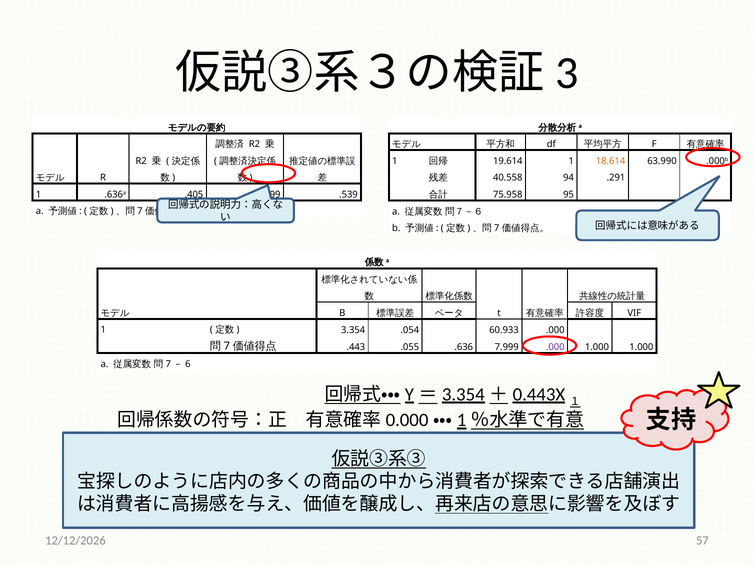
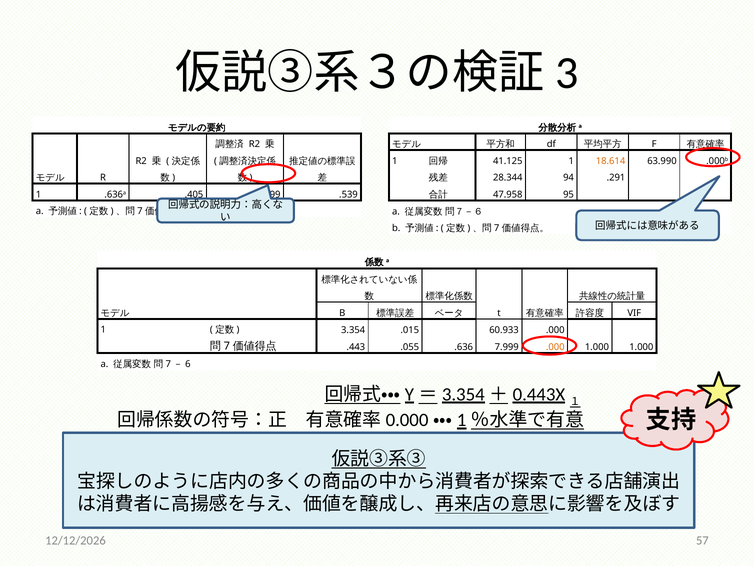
19.614: 19.614 -> 41.125 (508, 161)
40.558: 40.558 -> 28.344 (508, 178)
75.958: 75.958 -> 47.958 (508, 194)
.054: .054 -> .015 (410, 330)
.000 colour: purple -> orange (555, 347)
